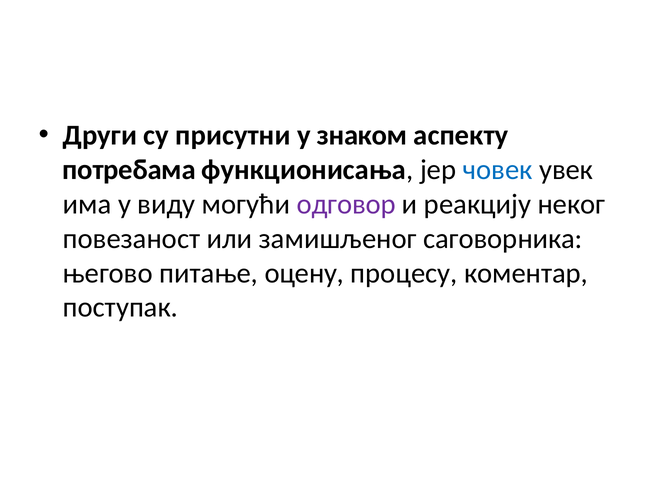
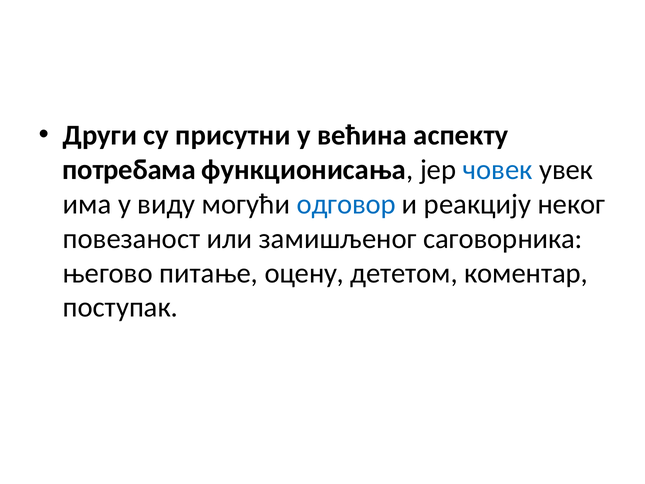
знаком: знаком -> већина (362, 135)
одговор colour: purple -> blue (346, 204)
процесу: процесу -> дететом (404, 273)
